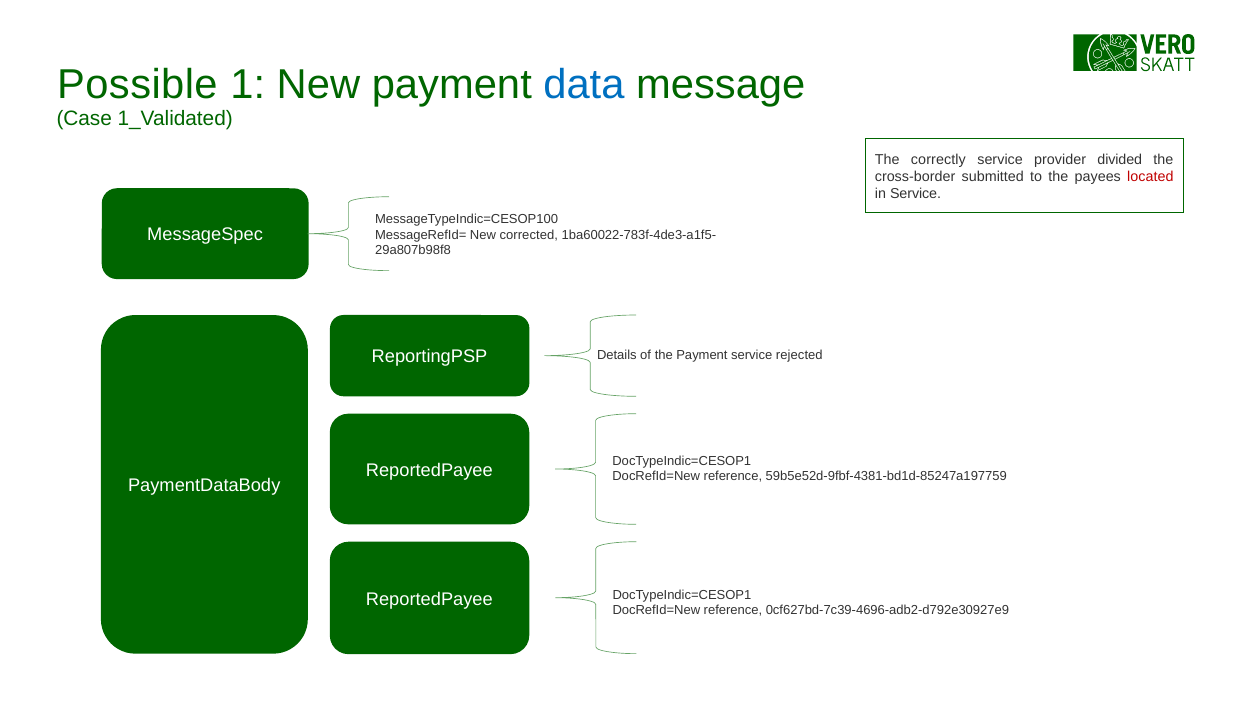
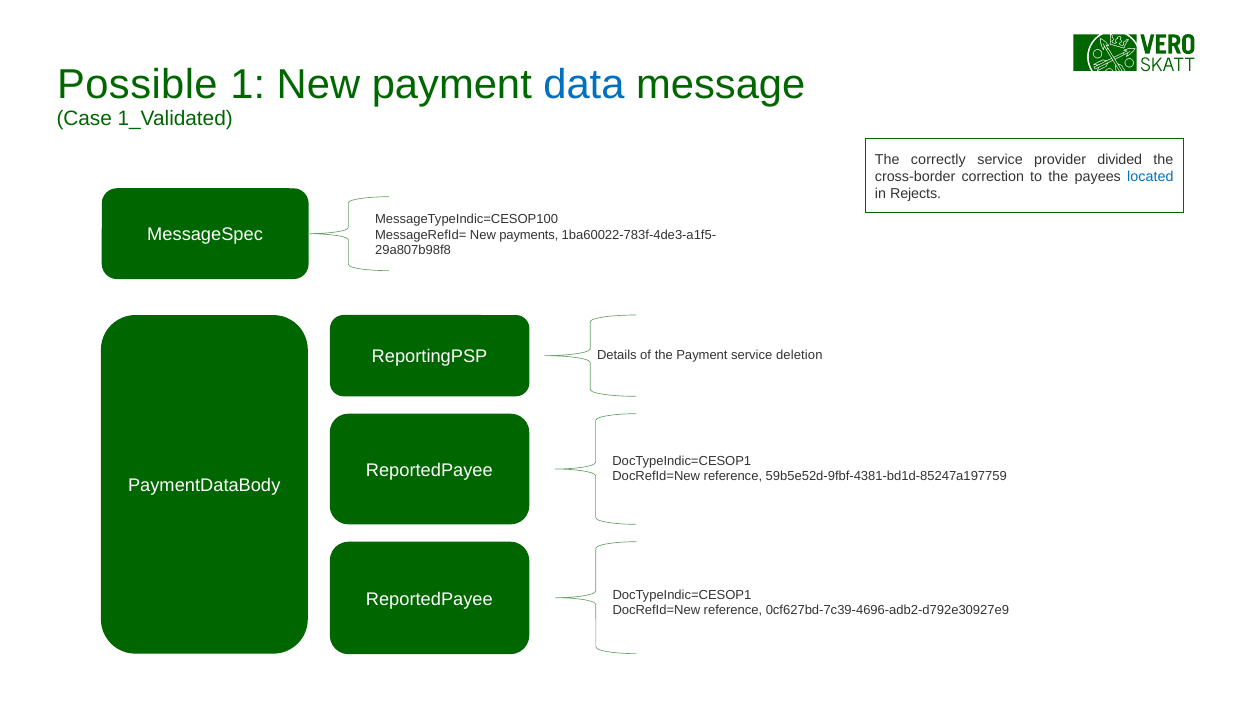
submitted: submitted -> correction (993, 176)
located colour: red -> blue (1150, 176)
in Service: Service -> Rejects (916, 194)
corrected: corrected -> payments (529, 235)
rejected: rejected -> deletion (799, 356)
